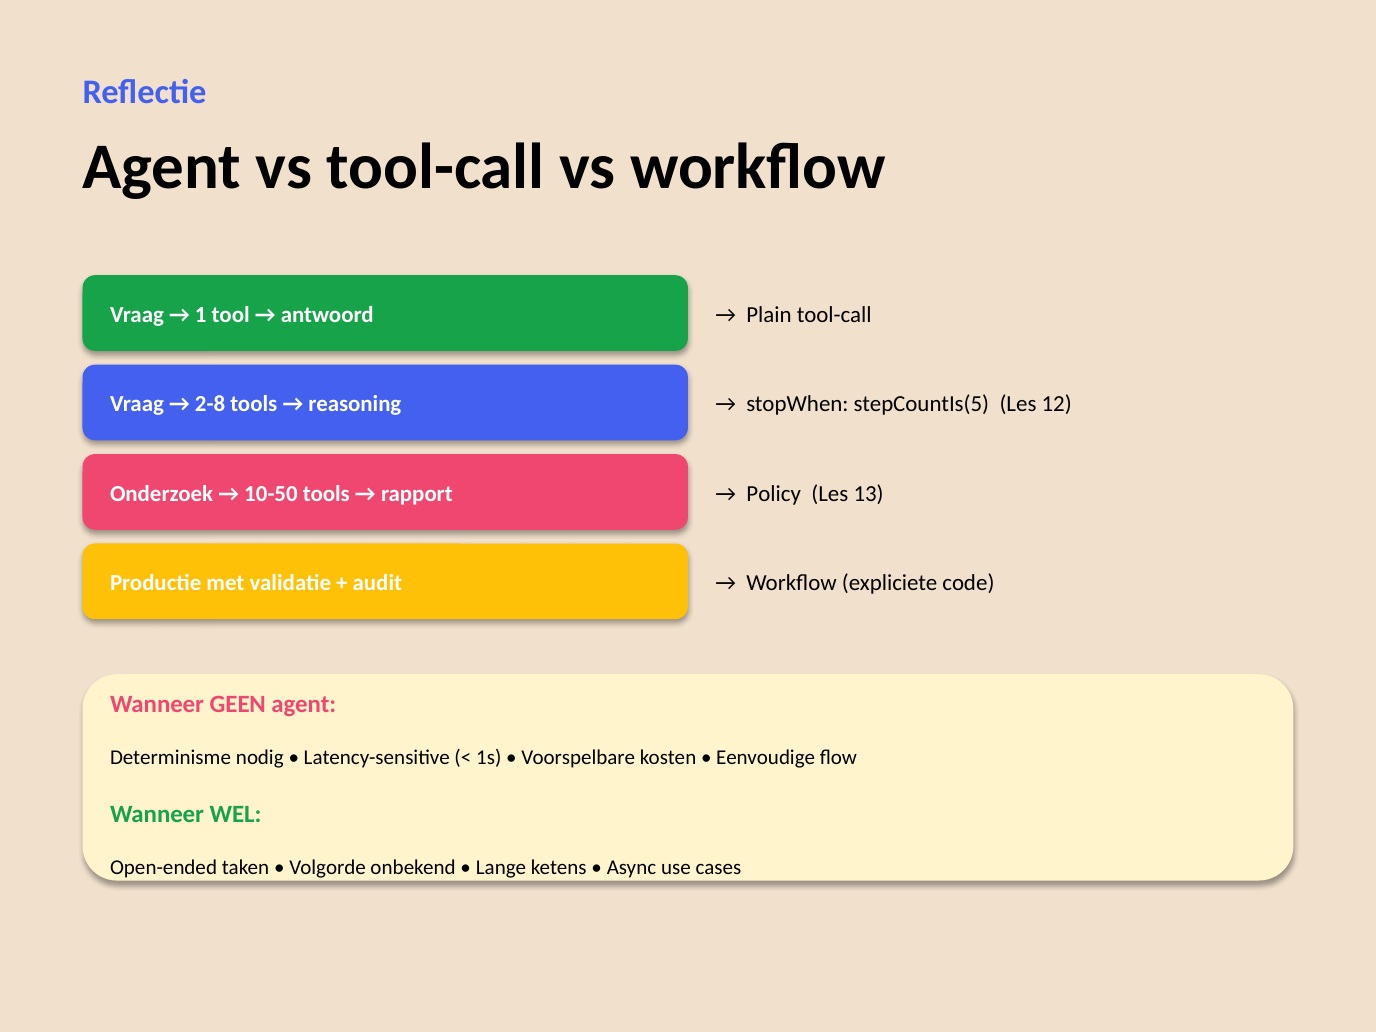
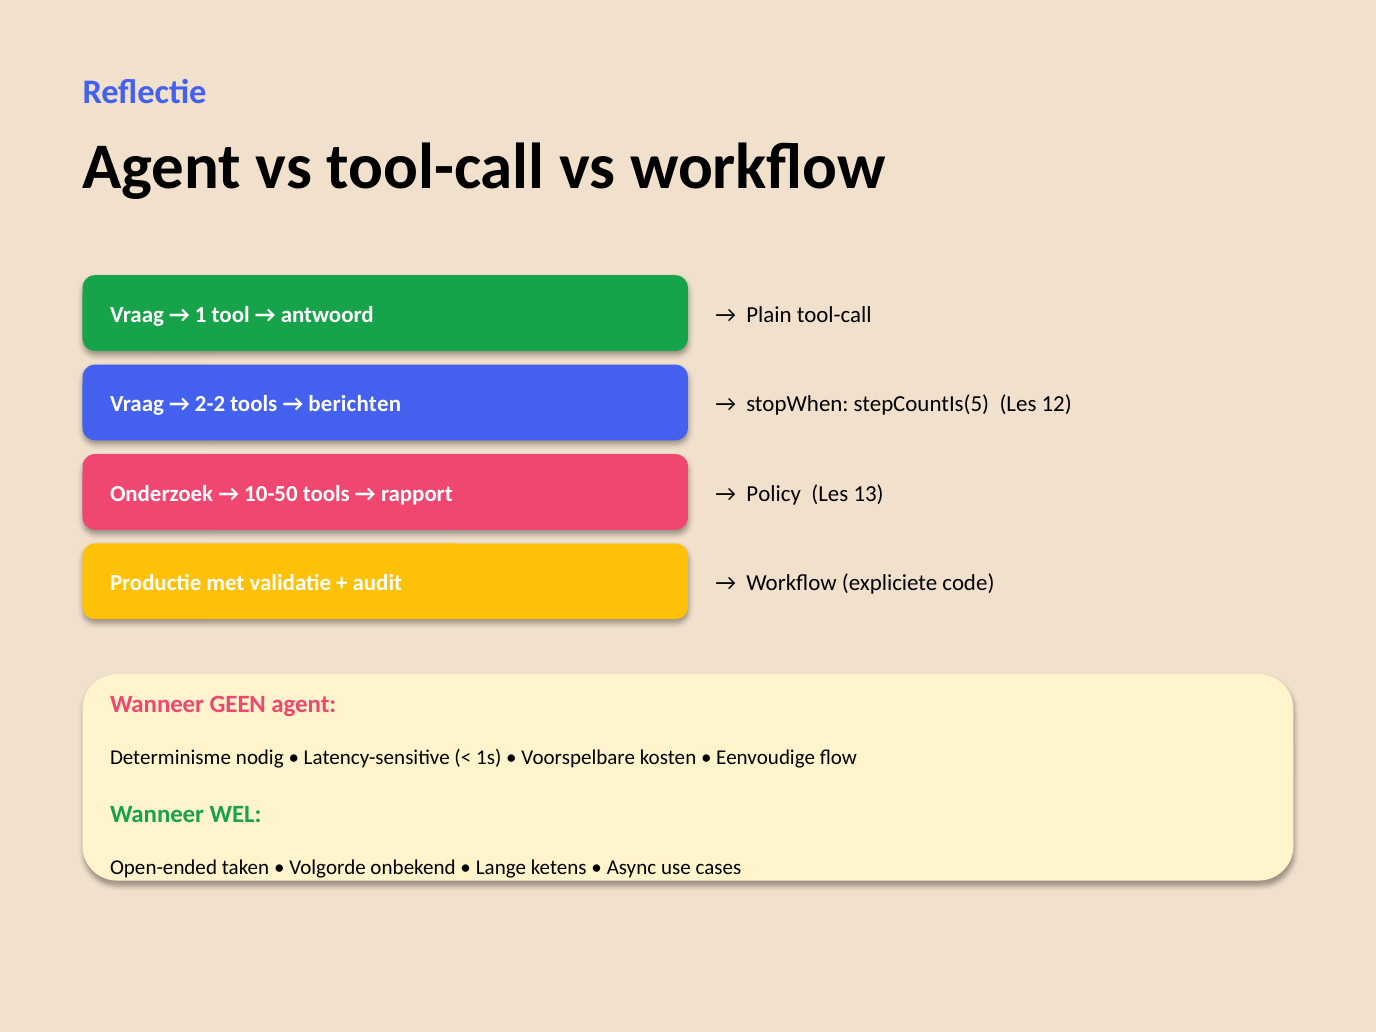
2-8: 2-8 -> 2-2 (210, 404)
reasoning: reasoning -> berichten (355, 404)
